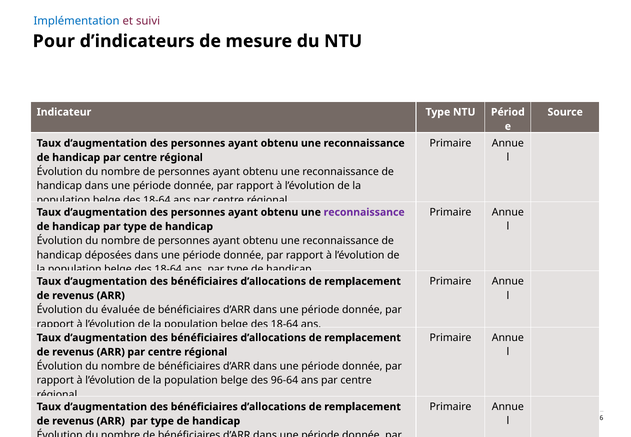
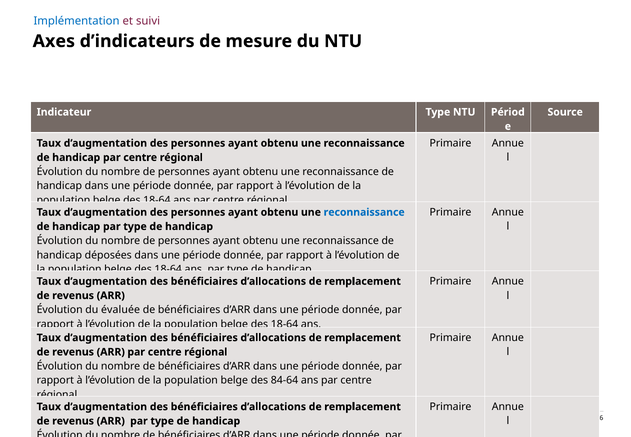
Pour: Pour -> Axes (54, 41)
reconnaissance colour: purple -> blue (364, 212)
96-64: 96-64 -> 84-64 (285, 380)
